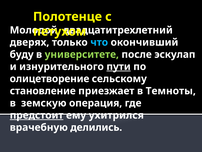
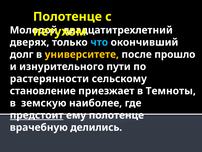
буду: буду -> долг (22, 54)
университете colour: light green -> yellow (82, 54)
эскулап: эскулап -> прошло (175, 54)
пути underline: present -> none (119, 66)
олицетворение: олицетворение -> растерянности (49, 79)
операция: операция -> наиболее (96, 103)
ему ухитрился: ухитрился -> полотенце (116, 115)
